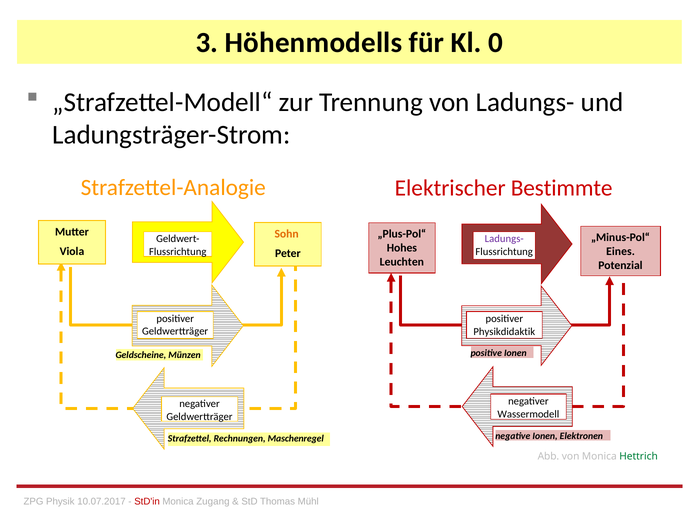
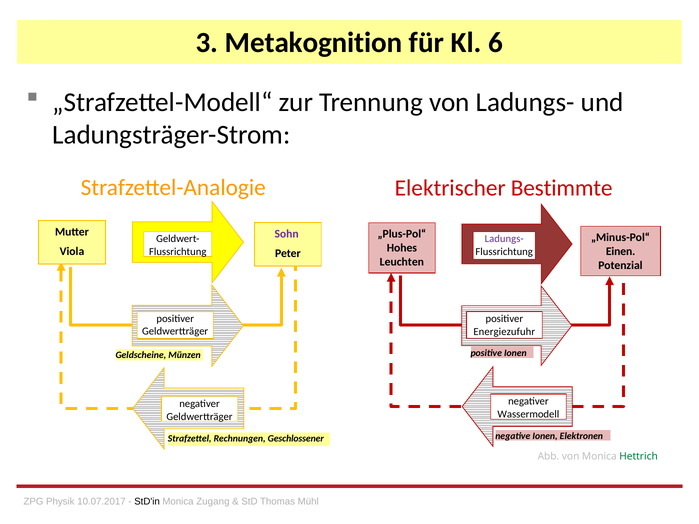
Höhenmodells: Höhenmodells -> Metakognition (314, 43)
0: 0 -> 6 (495, 43)
Sohn colour: orange -> purple (287, 234)
Eines: Eines -> Einen (621, 252)
Physikdidaktik: Physikdidaktik -> Energiezufuhr (504, 332)
Maschenregel: Maschenregel -> Geschlossener (296, 439)
StD'in colour: red -> black (147, 502)
